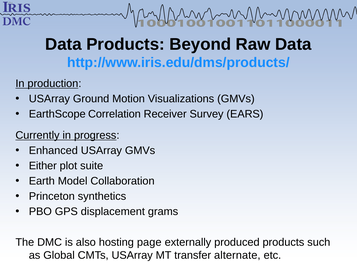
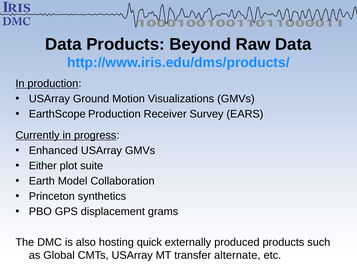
EarthScope Correlation: Correlation -> Production (114, 114)
page: page -> quick (149, 242)
